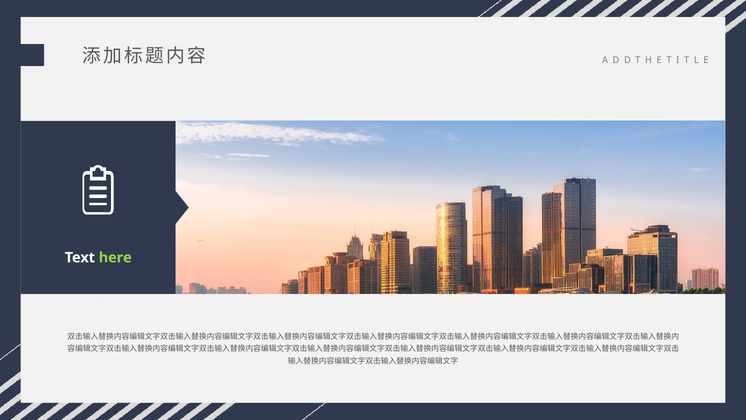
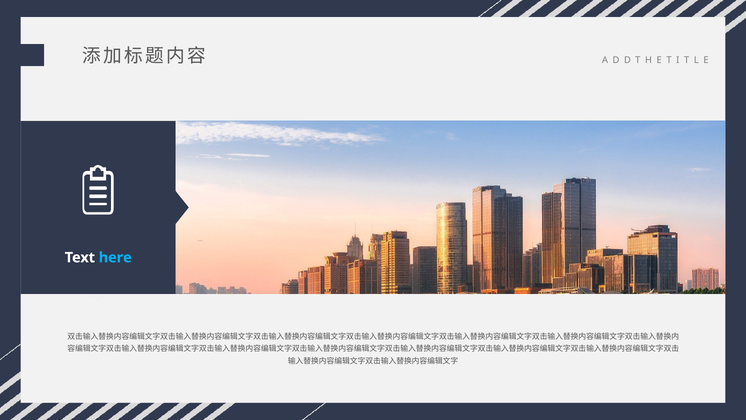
here colour: light green -> light blue (115, 257)
